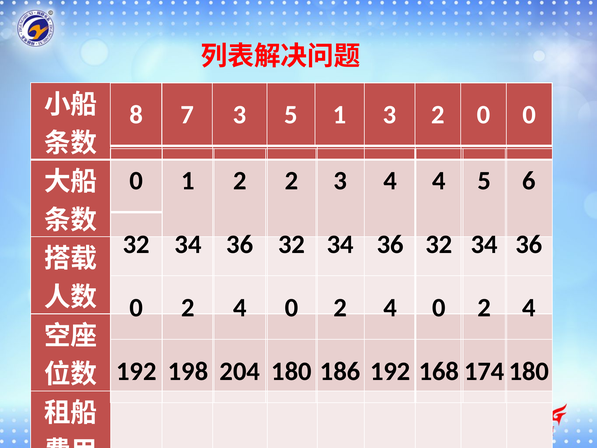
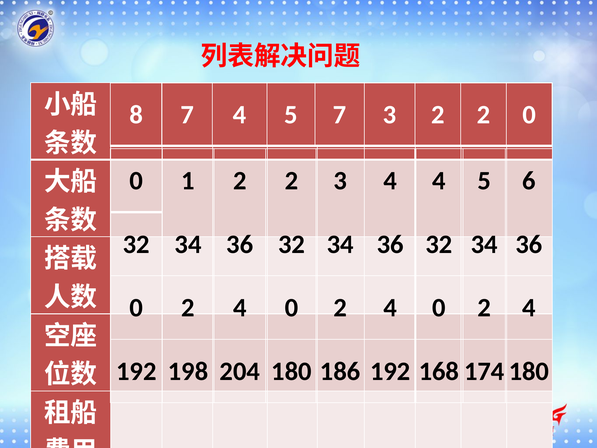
7 3: 3 -> 4 (240, 115)
5 1: 1 -> 7 (340, 115)
2 0: 0 -> 2 (484, 115)
